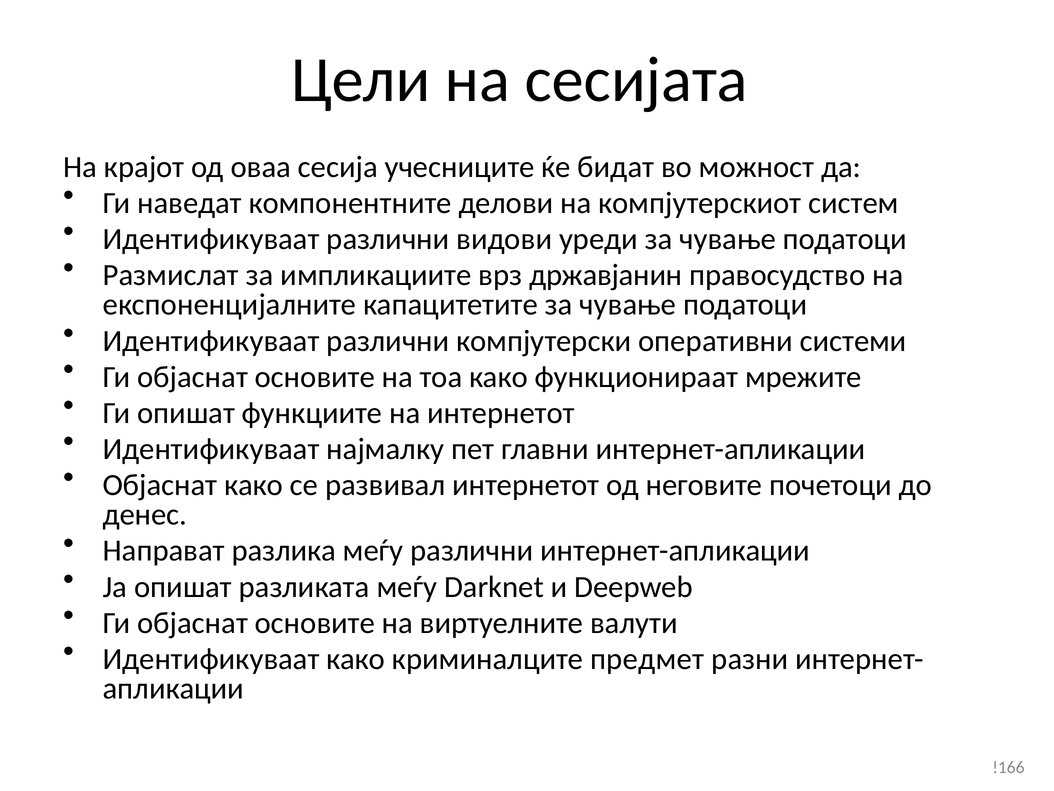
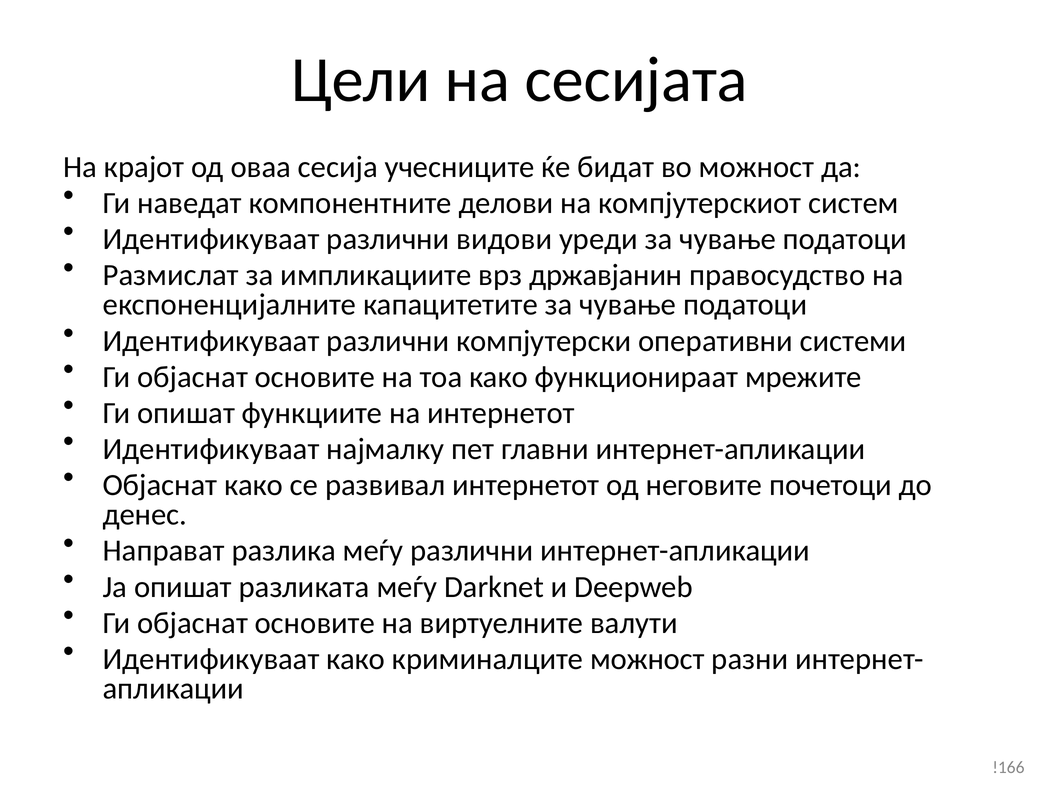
криминалците предмет: предмет -> можност (647, 659)
